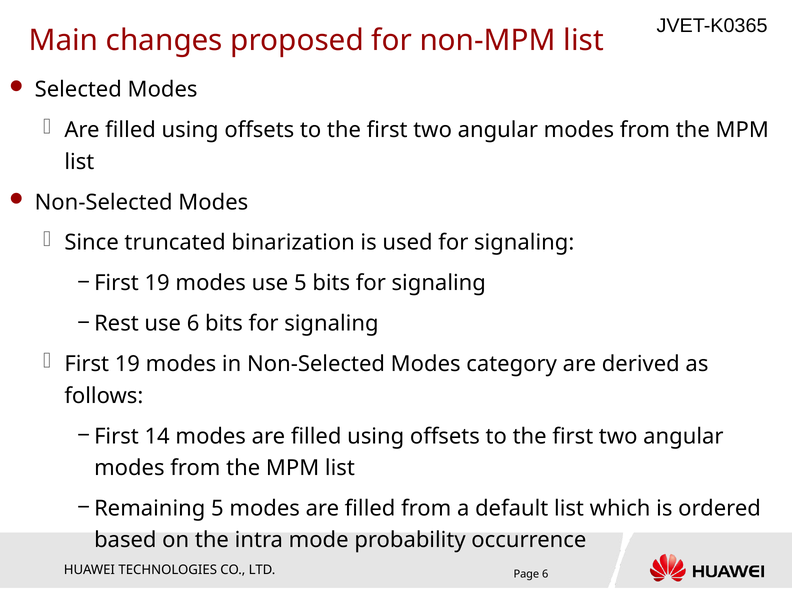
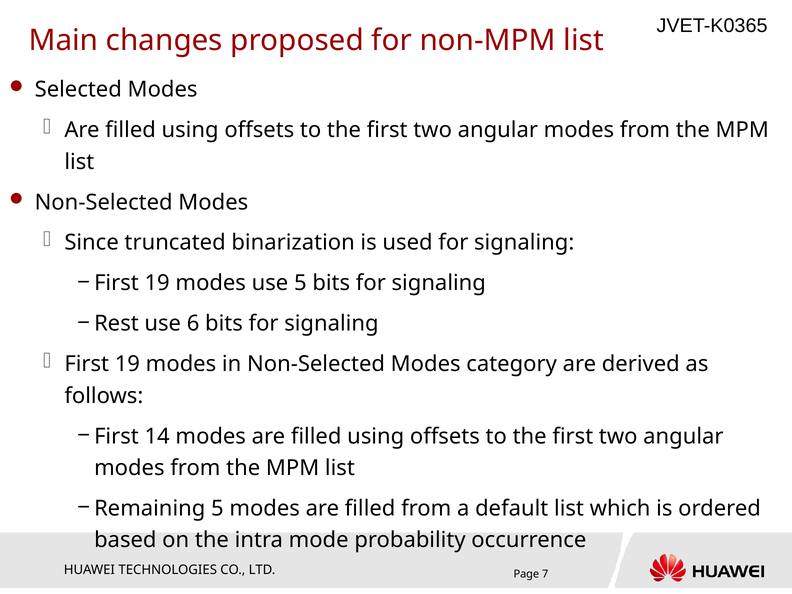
Page 6: 6 -> 7 (545, 574)
